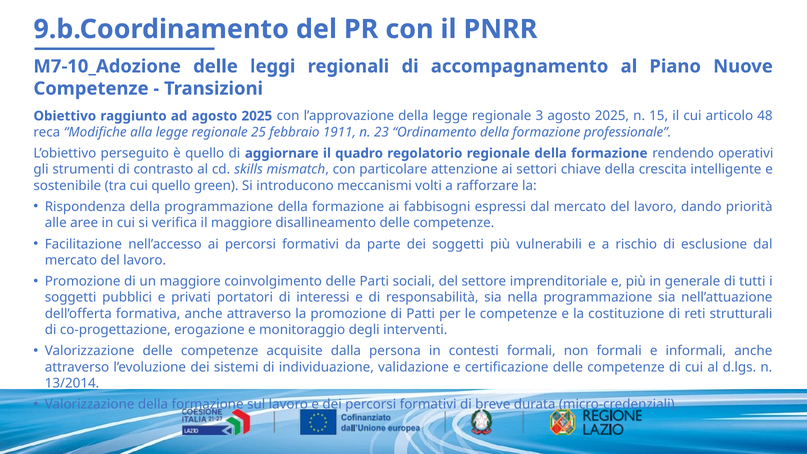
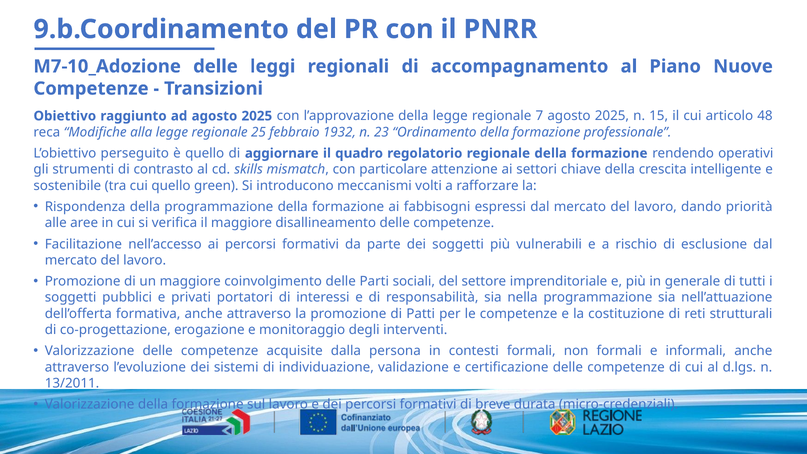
3: 3 -> 7 (539, 116)
1911: 1911 -> 1932 (339, 132)
13/2014: 13/2014 -> 13/2011 (72, 383)
